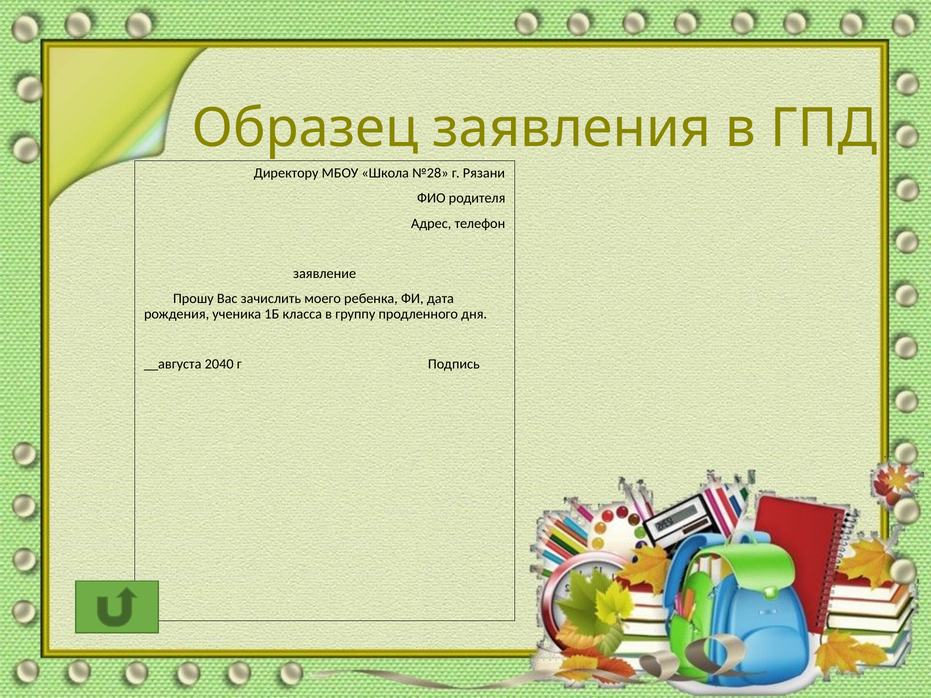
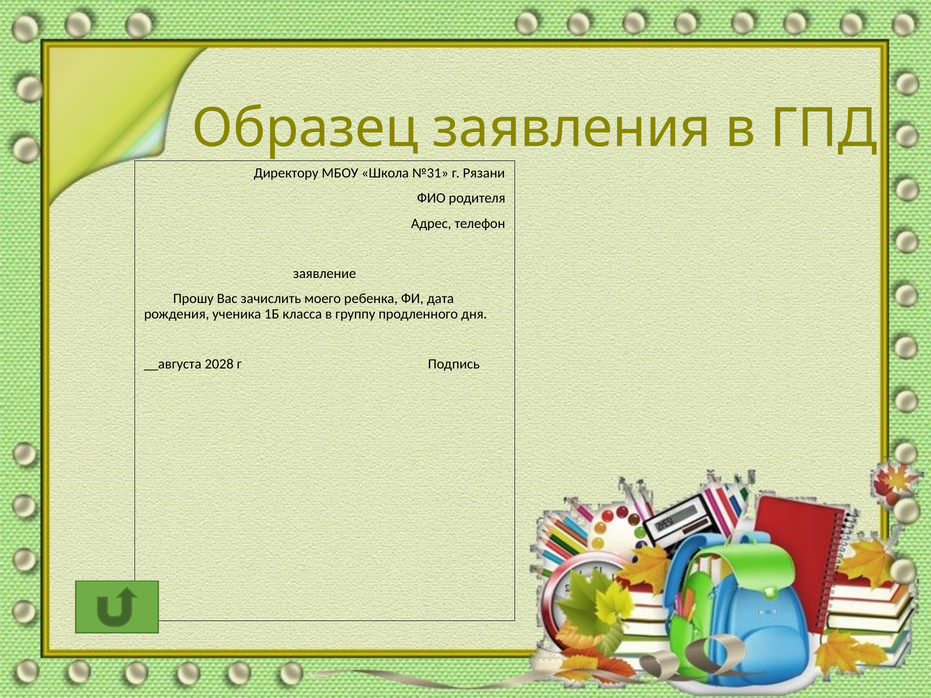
№28: №28 -> №31 (430, 173)
2040: 2040 -> 2028 (219, 364)
